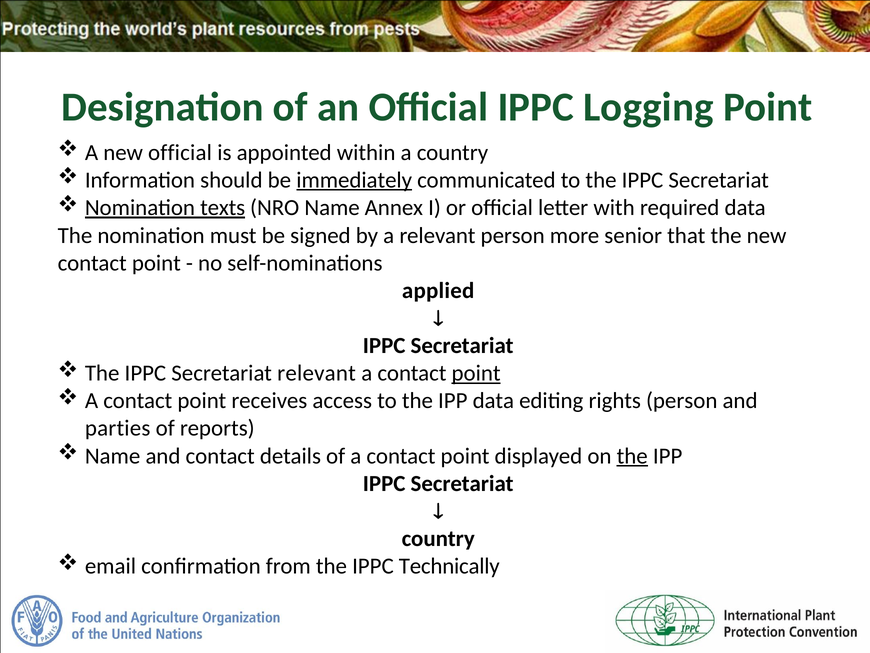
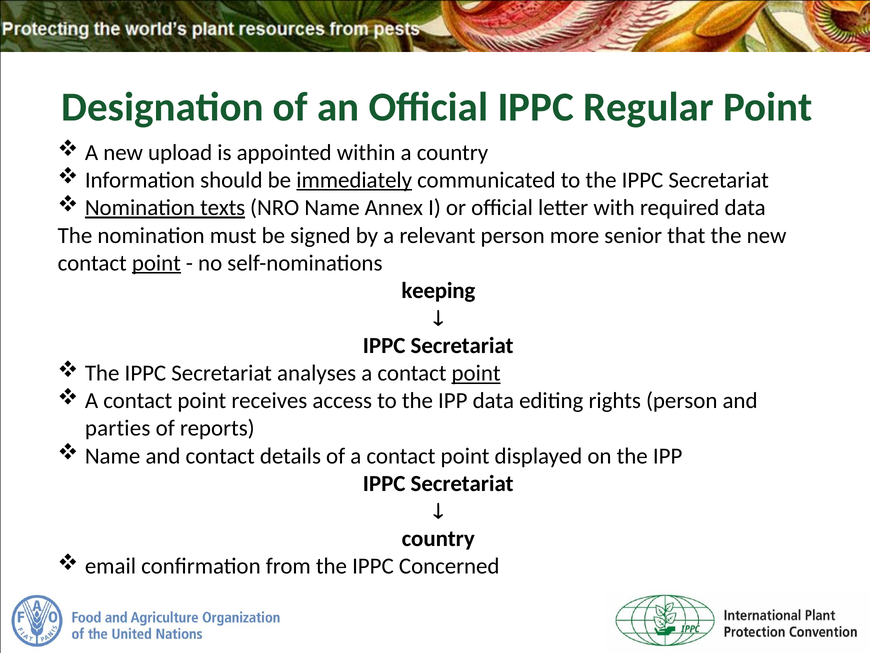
Logging: Logging -> Regular (648, 107)
new official: official -> upload (180, 152)
point underline: none -> present (156, 263)
applied: applied -> keeping (438, 290)
Secretariat relevant: relevant -> analyses (317, 373)
the underline: present -> none (632, 456)
Technically: Technically -> Concerned (449, 566)
